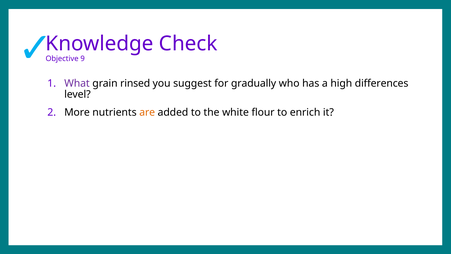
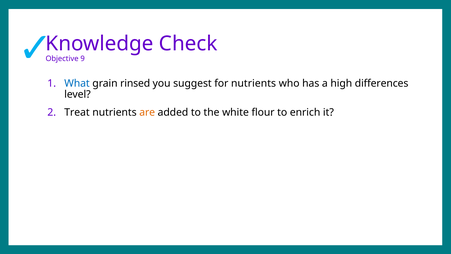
What colour: purple -> blue (77, 83)
for gradually: gradually -> nutrients (254, 83)
More: More -> Treat (77, 112)
